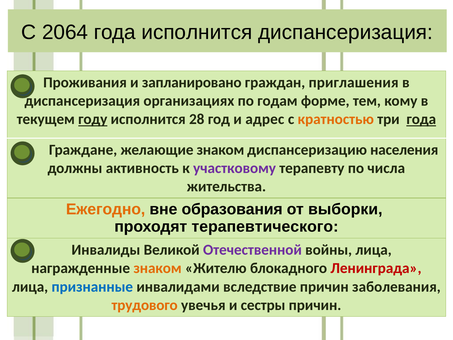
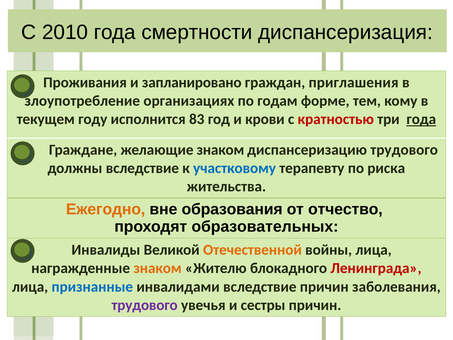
2064: 2064 -> 2010 (65, 32)
года исполнится: исполнится -> смертности (197, 32)
диспансеризация: диспансеризация -> злоупотребление (82, 101)
году underline: present -> none (93, 119)
28: 28 -> 83 (197, 119)
адрес: адрес -> крови (265, 119)
кратностью colour: orange -> red (336, 119)
диспансеризацию населения: населения -> трудового (404, 150)
должны активность: активность -> вследствие (142, 168)
участковому colour: purple -> blue (235, 168)
числа: числа -> риска (386, 168)
выборки: выборки -> отчество (345, 209)
терапевтического: терапевтического -> образовательных (265, 227)
Отечественной colour: purple -> orange (252, 250)
трудового colour: orange -> purple (145, 305)
